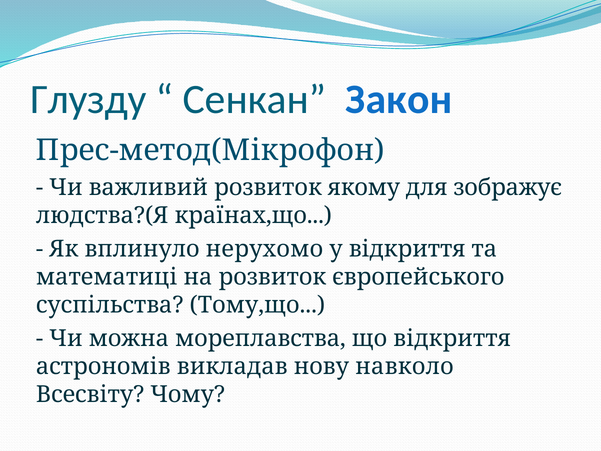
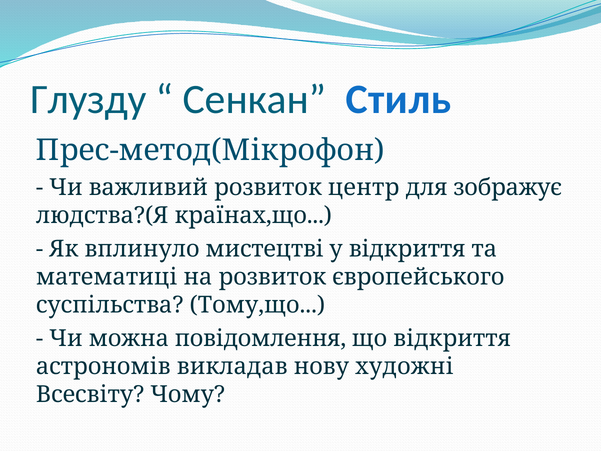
Закон: Закон -> Стиль (399, 99)
якому: якому -> центр (364, 187)
нерухомо: нерухомо -> мистецтві (265, 249)
мореплавства: мореплавства -> повідомлення (260, 338)
навколо: навколо -> художні (404, 366)
